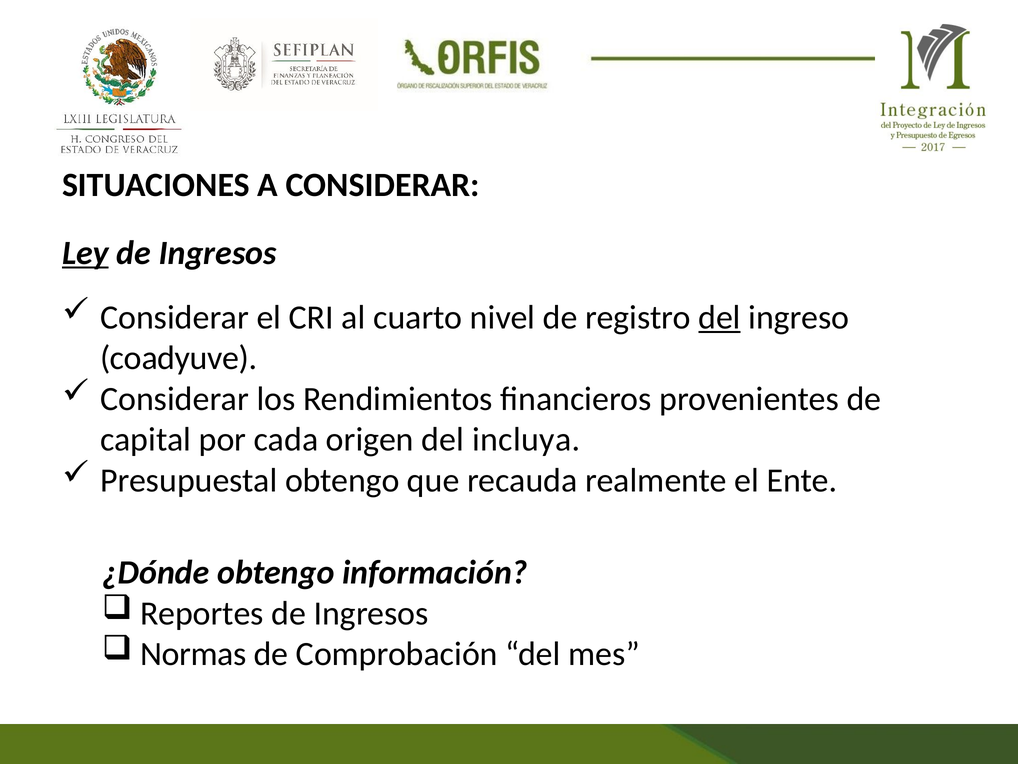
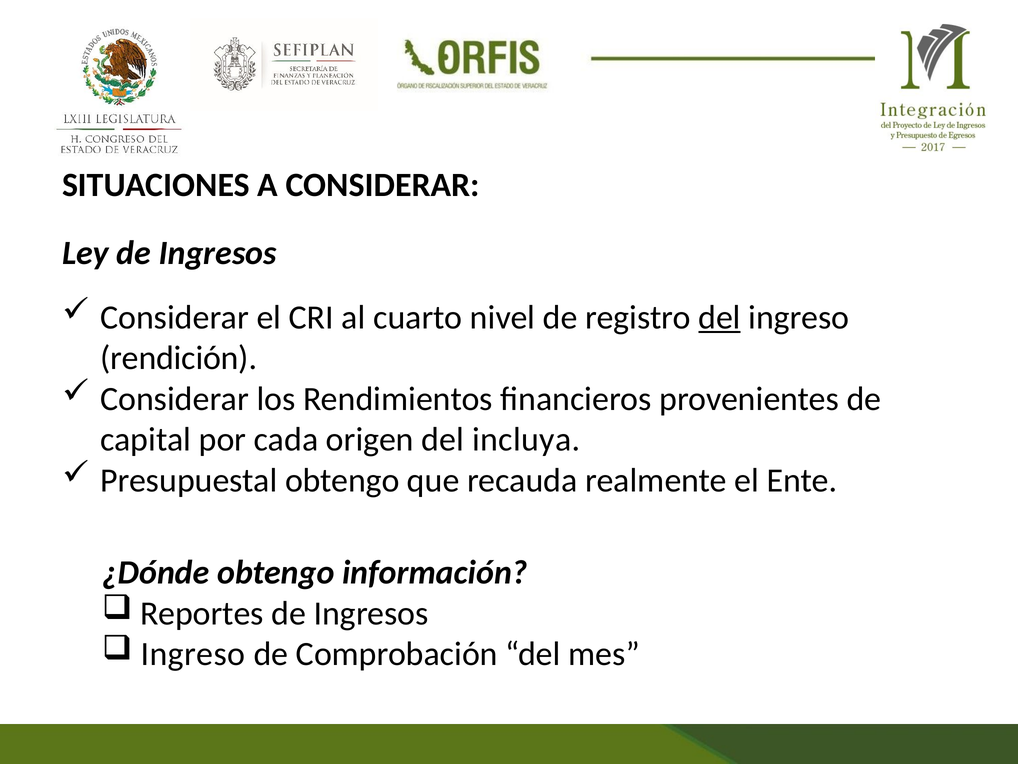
Ley underline: present -> none (85, 253)
coadyuve: coadyuve -> rendición (179, 358)
Normas: Normas -> Ingreso (193, 654)
